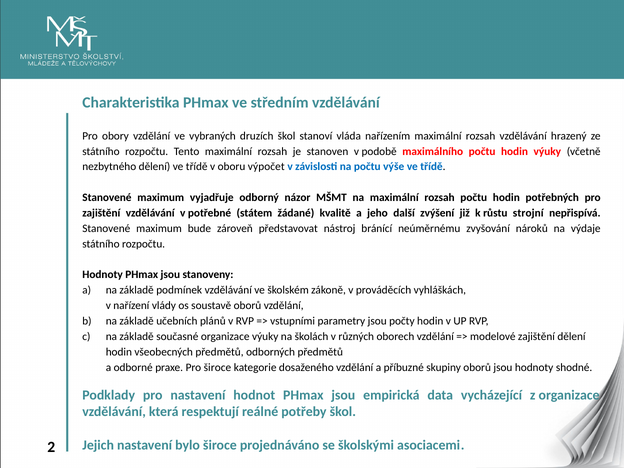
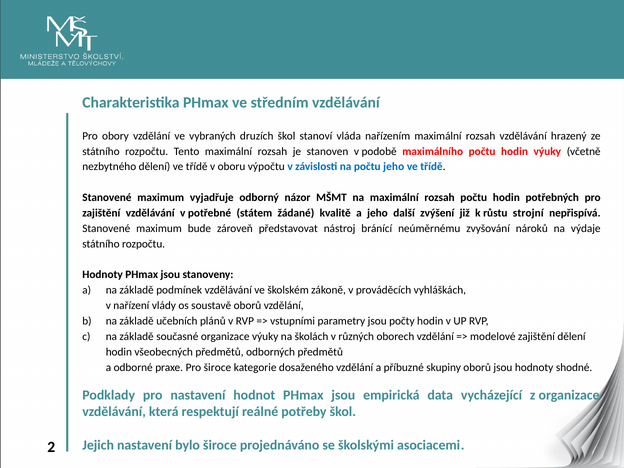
výpočet: výpočet -> výpočtu (266, 167)
počtu výše: výše -> jeho (394, 167)
